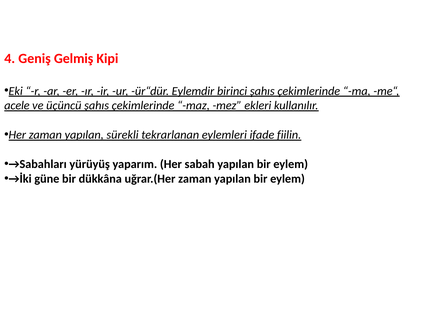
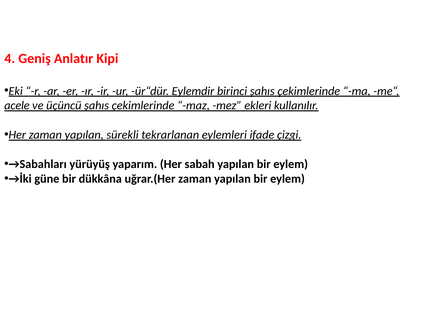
Gelmiş: Gelmiş -> Anlatır (74, 58)
fiilin: fiilin -> çizgi (289, 135)
